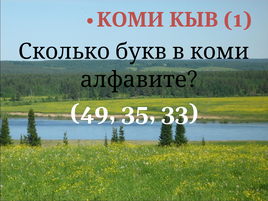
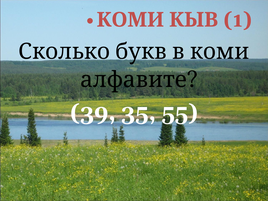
49: 49 -> 39 (93, 113)
33: 33 -> 55 (180, 113)
